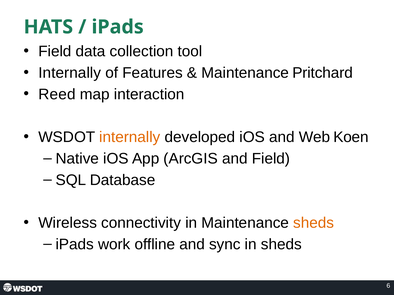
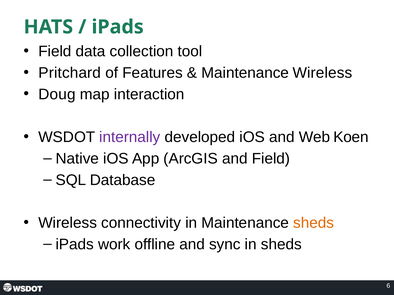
Internally: Internally -> Pritchard (70, 73)
Maintenance Pritchard: Pritchard -> Wireless (322, 73)
Reed: Reed -> Doug (57, 94)
internally colour: orange -> purple (130, 137)
